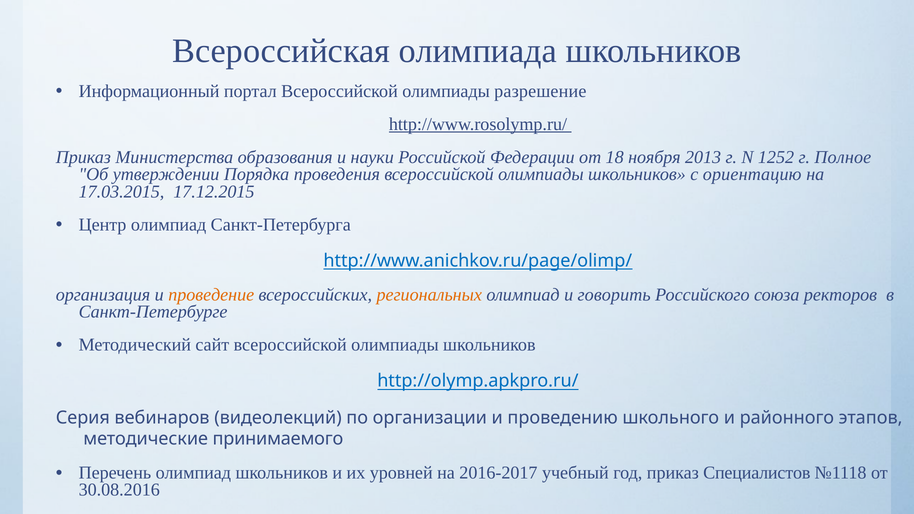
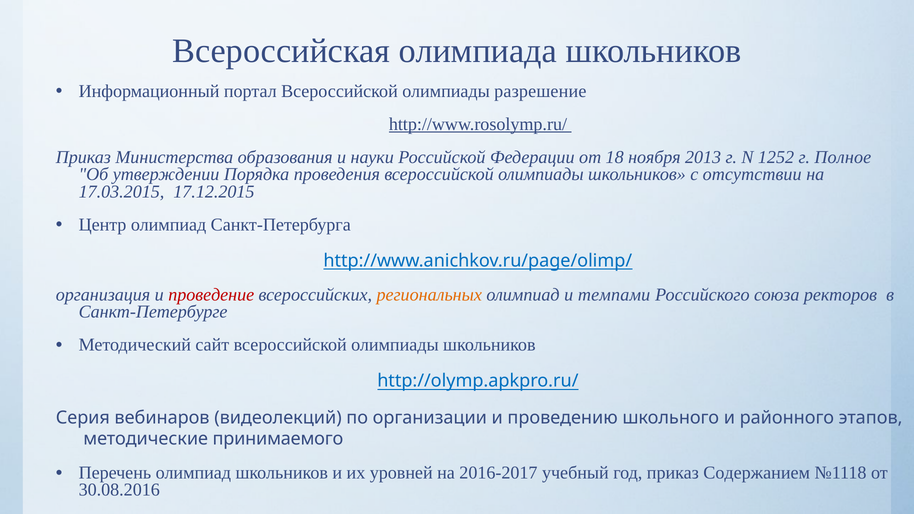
ориентацию: ориентацию -> отсутствии (752, 175)
проведение colour: orange -> red (211, 295)
говорить: говорить -> темпами (614, 295)
Специалистов: Специалистов -> Содержанием (757, 473)
